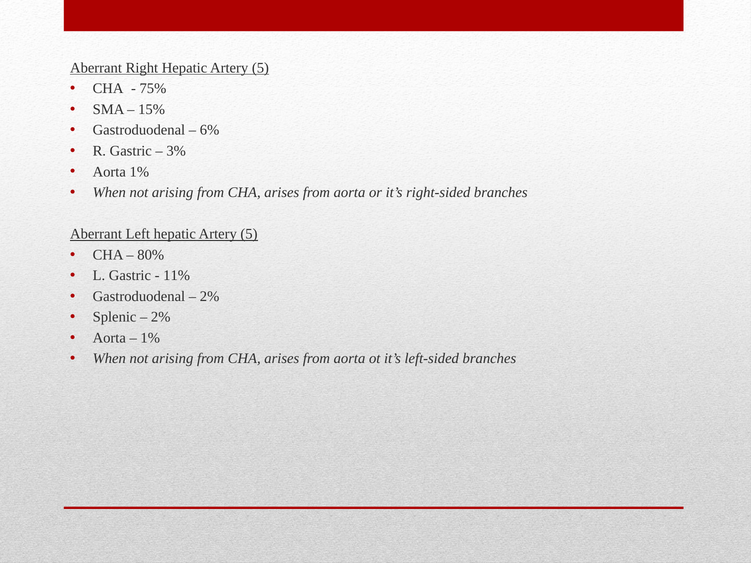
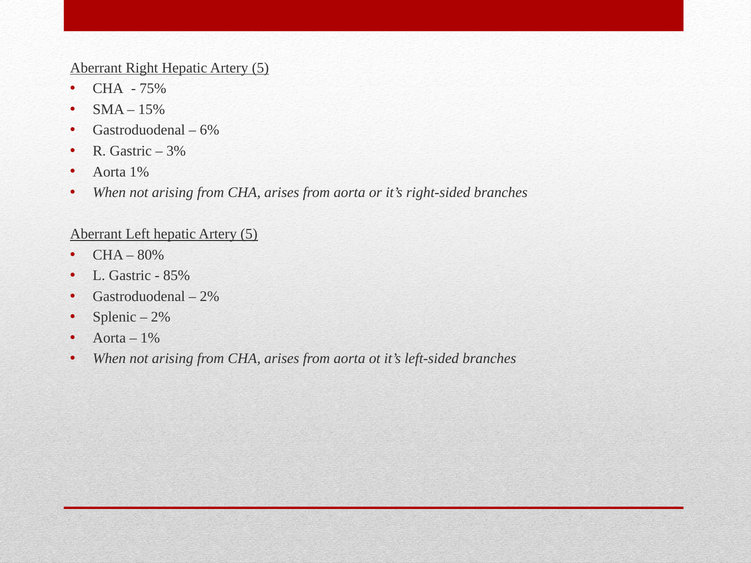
11%: 11% -> 85% (177, 276)
